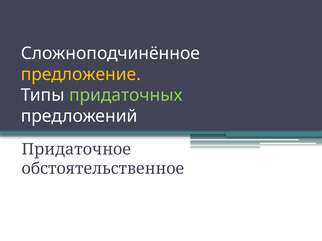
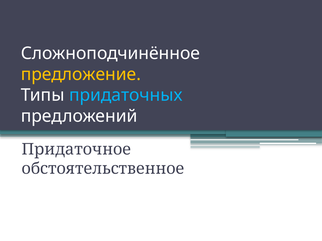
придаточных colour: light green -> light blue (126, 95)
